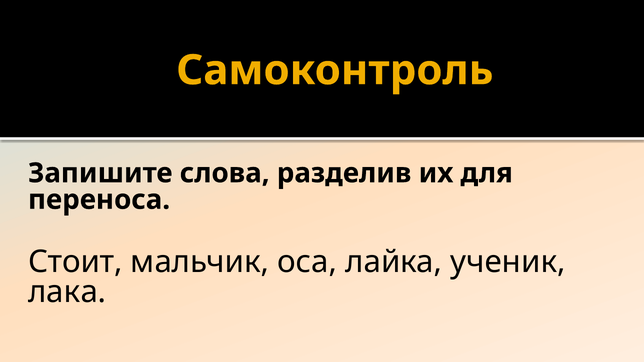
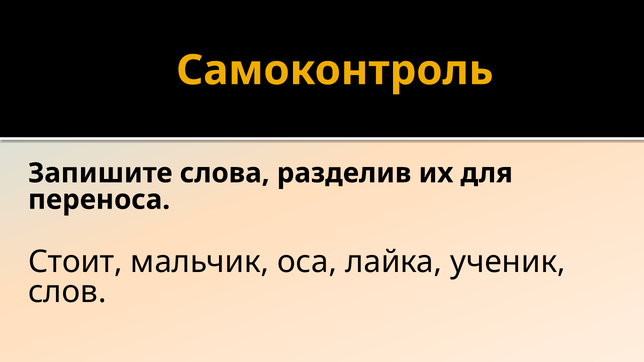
лака: лака -> слов (67, 292)
